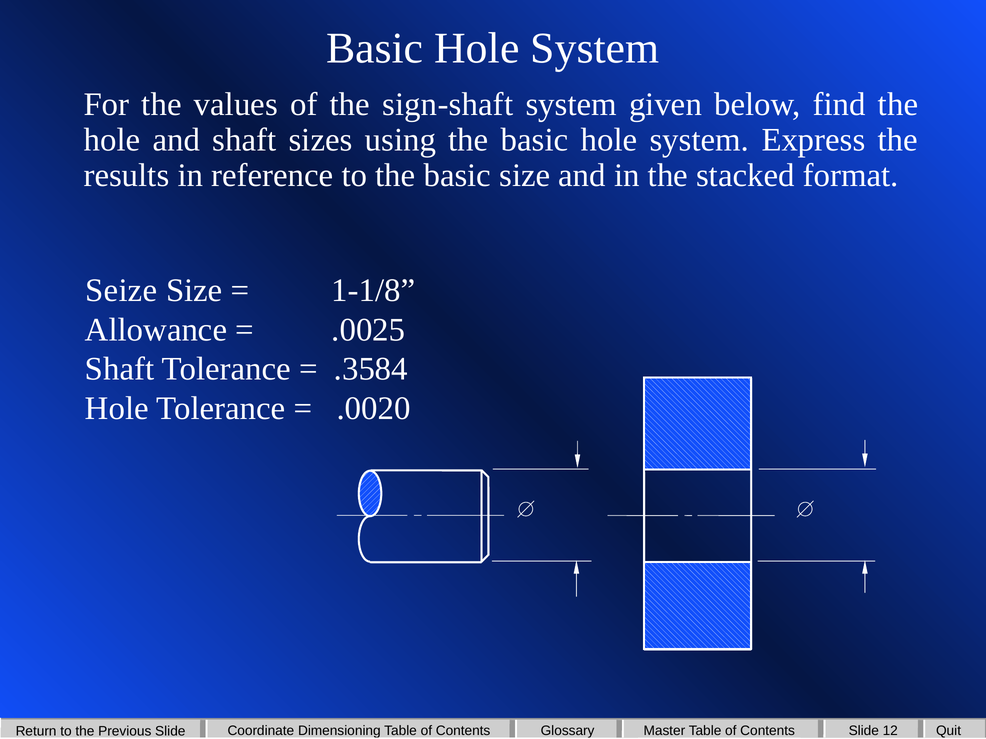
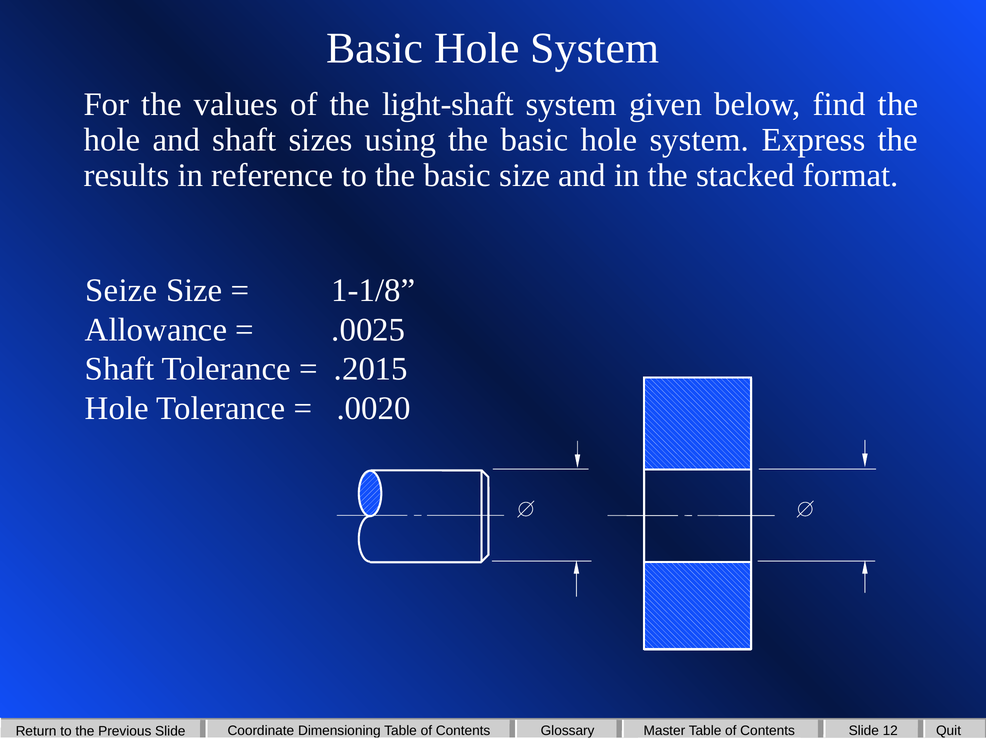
sign-shaft: sign-shaft -> light-shaft (448, 105)
.3584: .3584 -> .2015 (371, 369)
